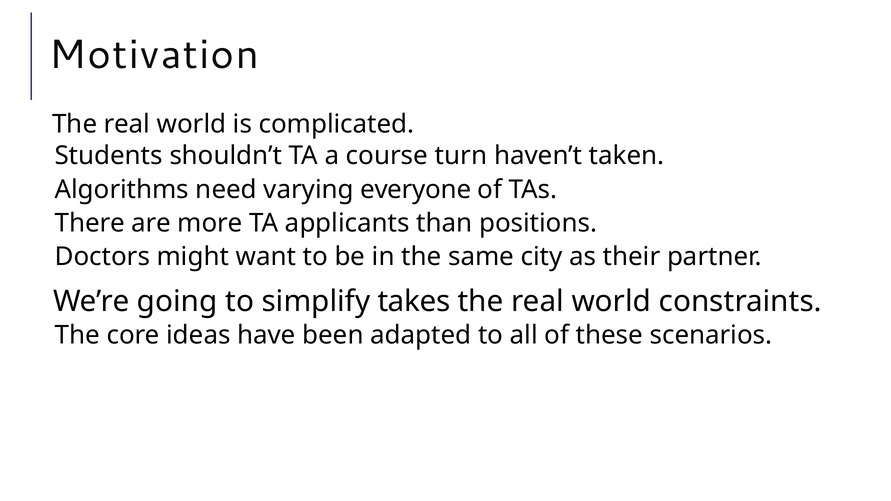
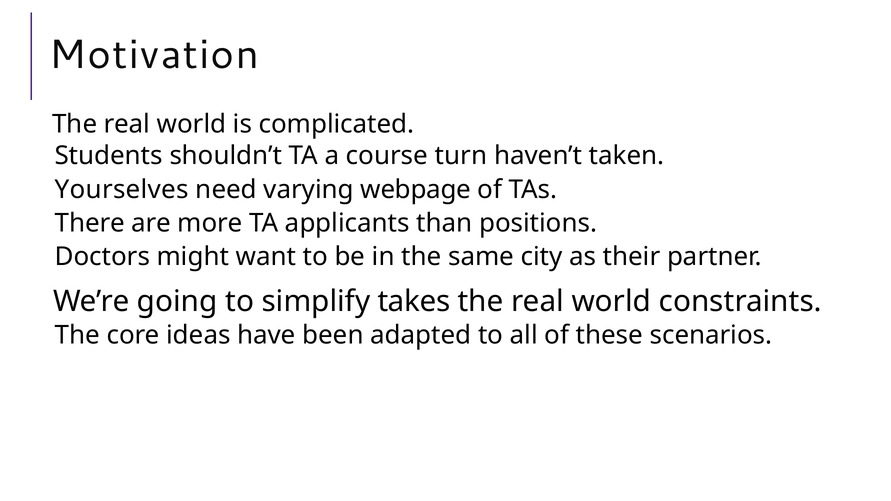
Algorithms: Algorithms -> Yourselves (122, 190)
everyone: everyone -> webpage (416, 190)
